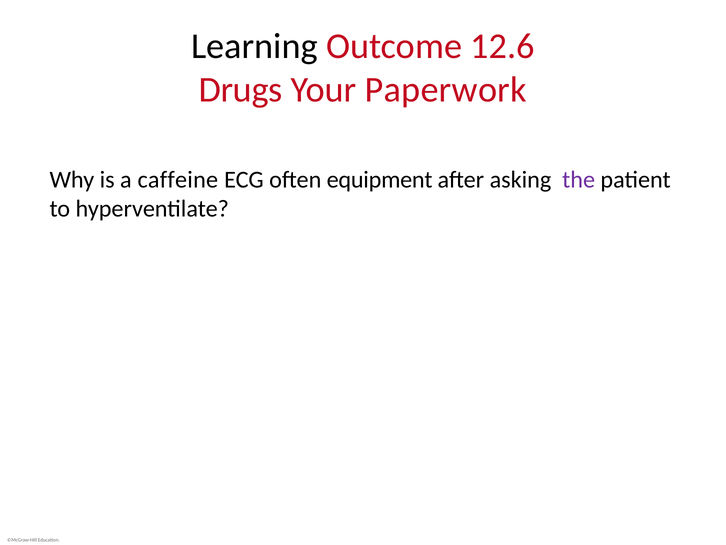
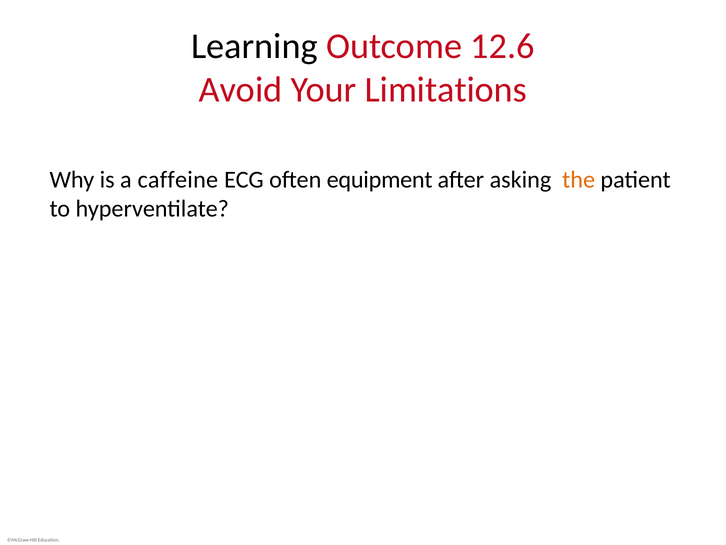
Drugs: Drugs -> Avoid (241, 90)
Paperwork: Paperwork -> Limitations (446, 90)
the colour: purple -> orange (579, 180)
